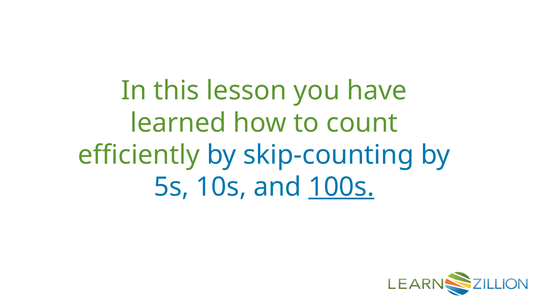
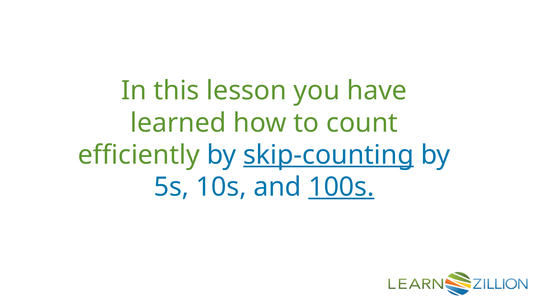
skip-counting underline: none -> present (328, 155)
